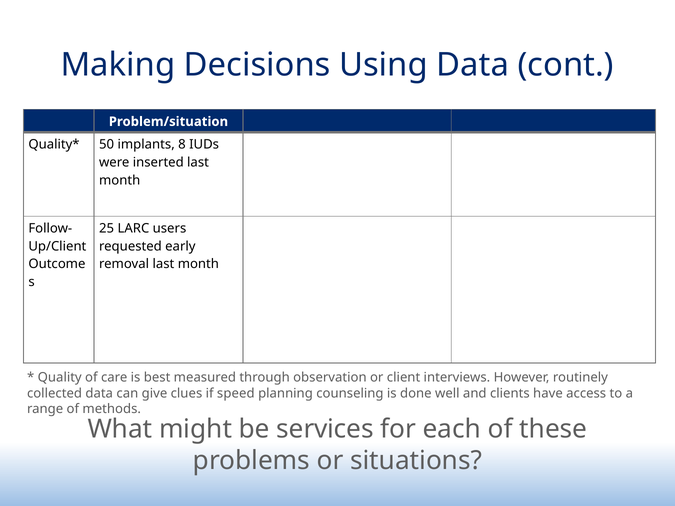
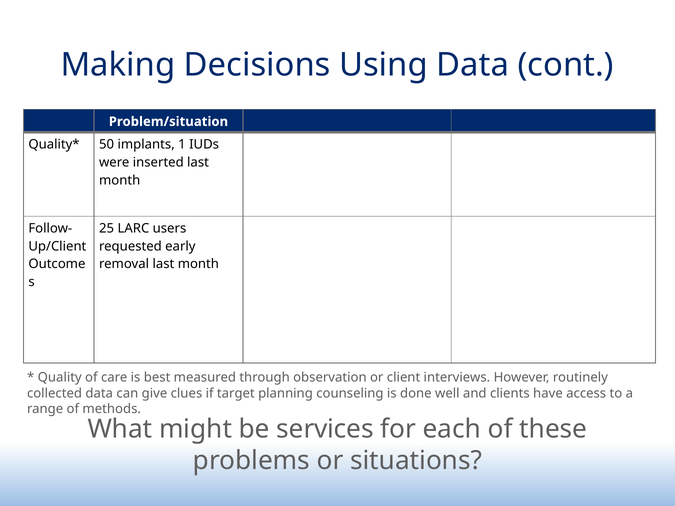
8: 8 -> 1 (182, 145)
speed: speed -> target (236, 393)
